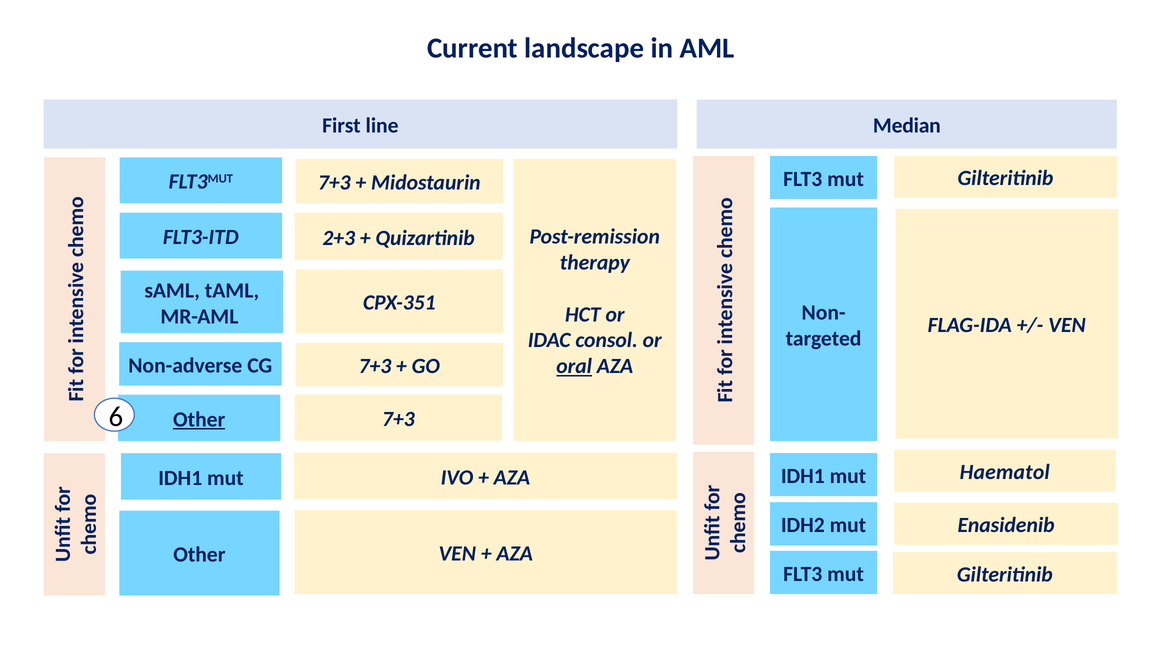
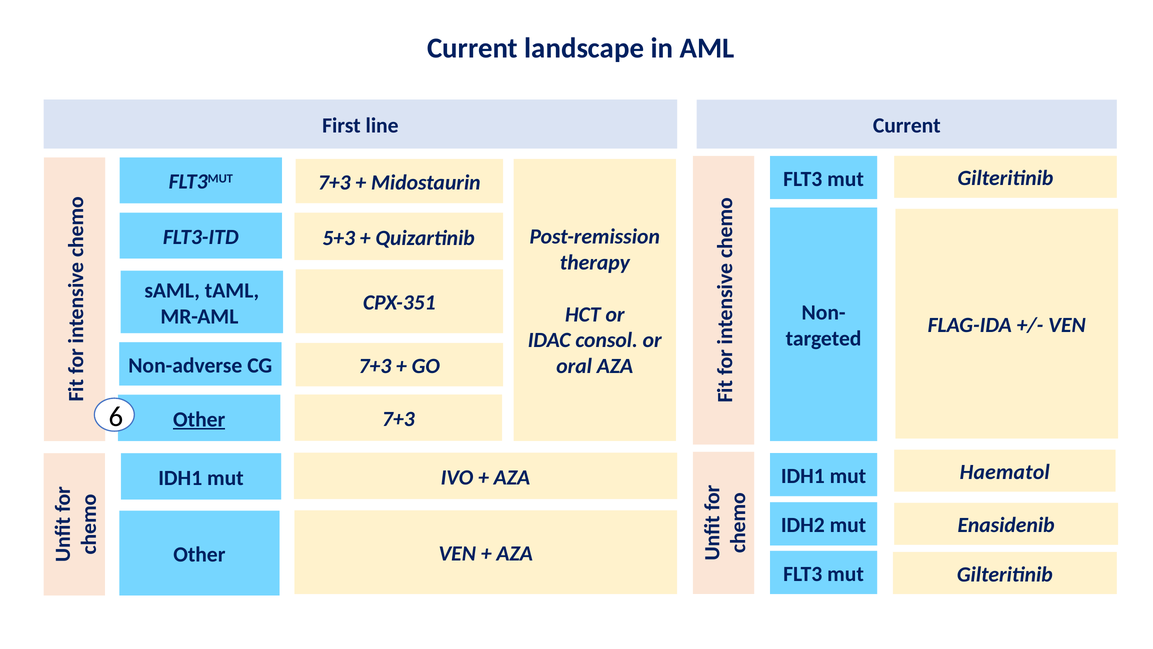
line Median: Median -> Current (907, 126)
2+3: 2+3 -> 5+3 (339, 238)
oral underline: present -> none (574, 366)
